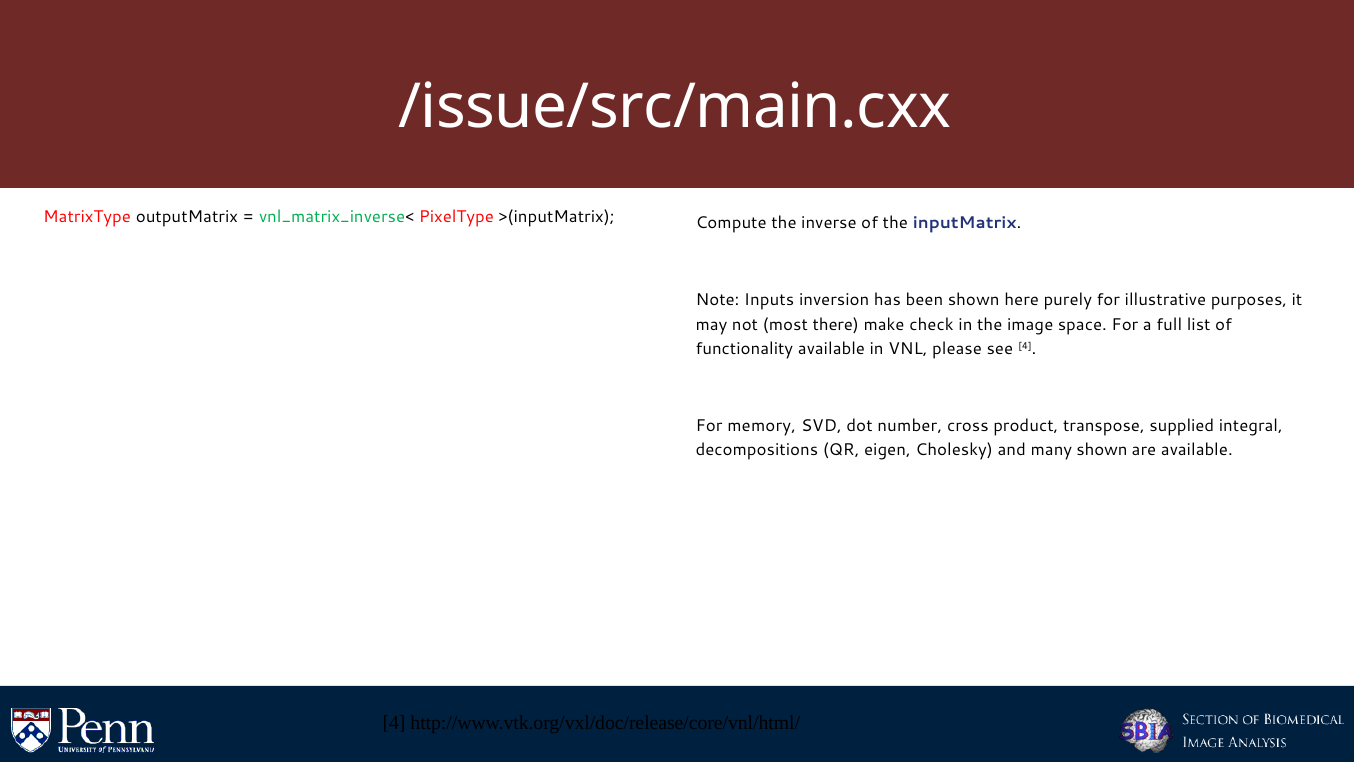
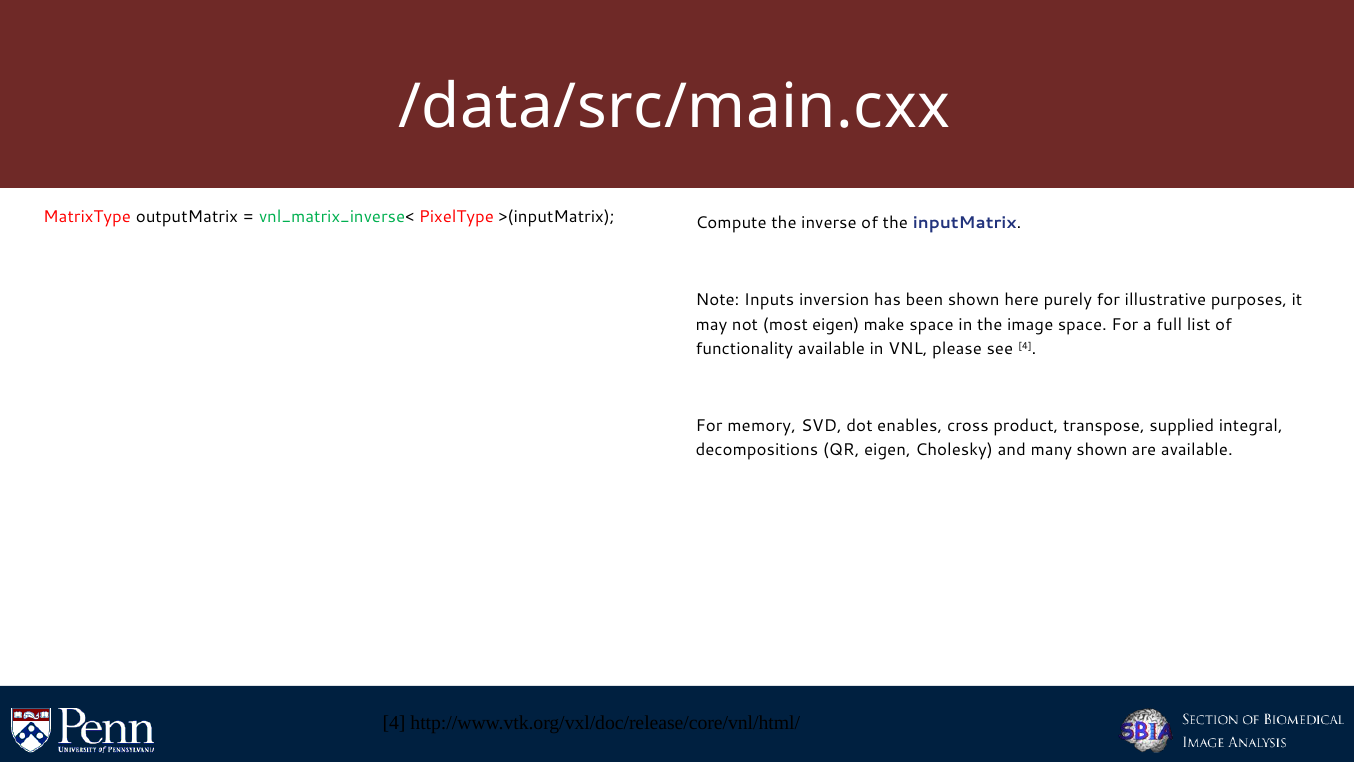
/issue/src/main.cxx: /issue/src/main.cxx -> /data/src/main.cxx (674, 107)
most there: there -> eigen (836, 324)
make check: check -> space (932, 324)
number: number -> enables (910, 426)
